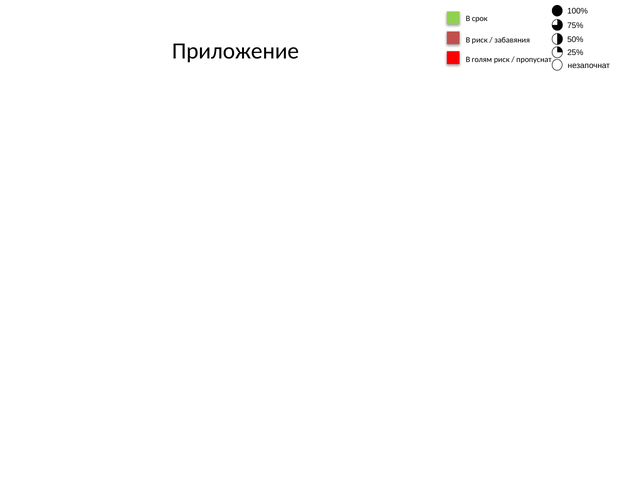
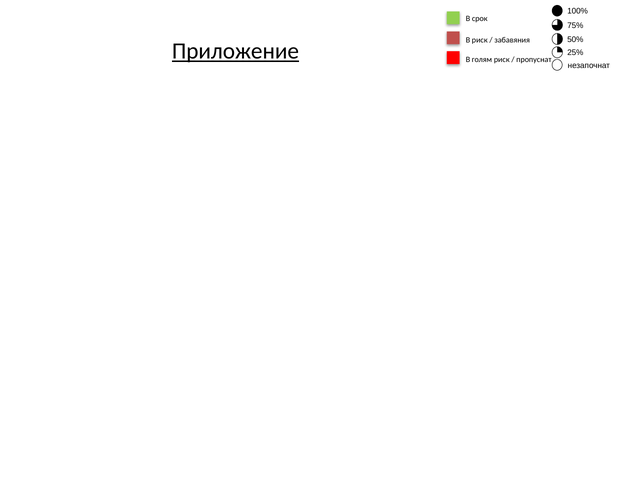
Приложение underline: none -> present (235, 51)
